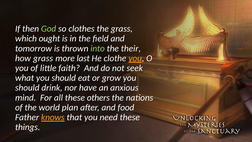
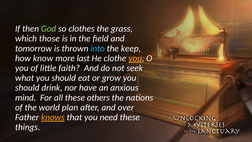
ought: ought -> those (49, 39)
into colour: light green -> light blue (98, 48)
their: their -> keep (131, 48)
how grass: grass -> know (43, 58)
food: food -> over (126, 107)
